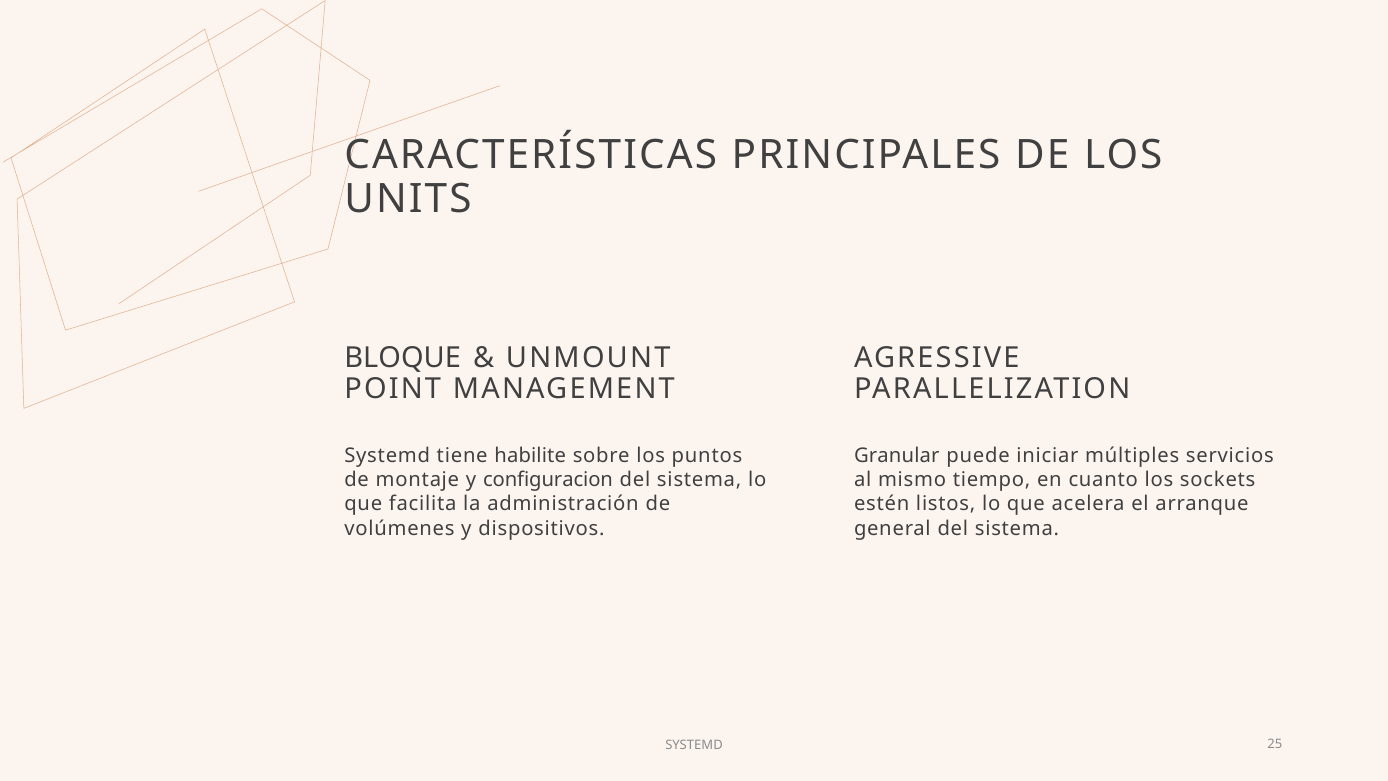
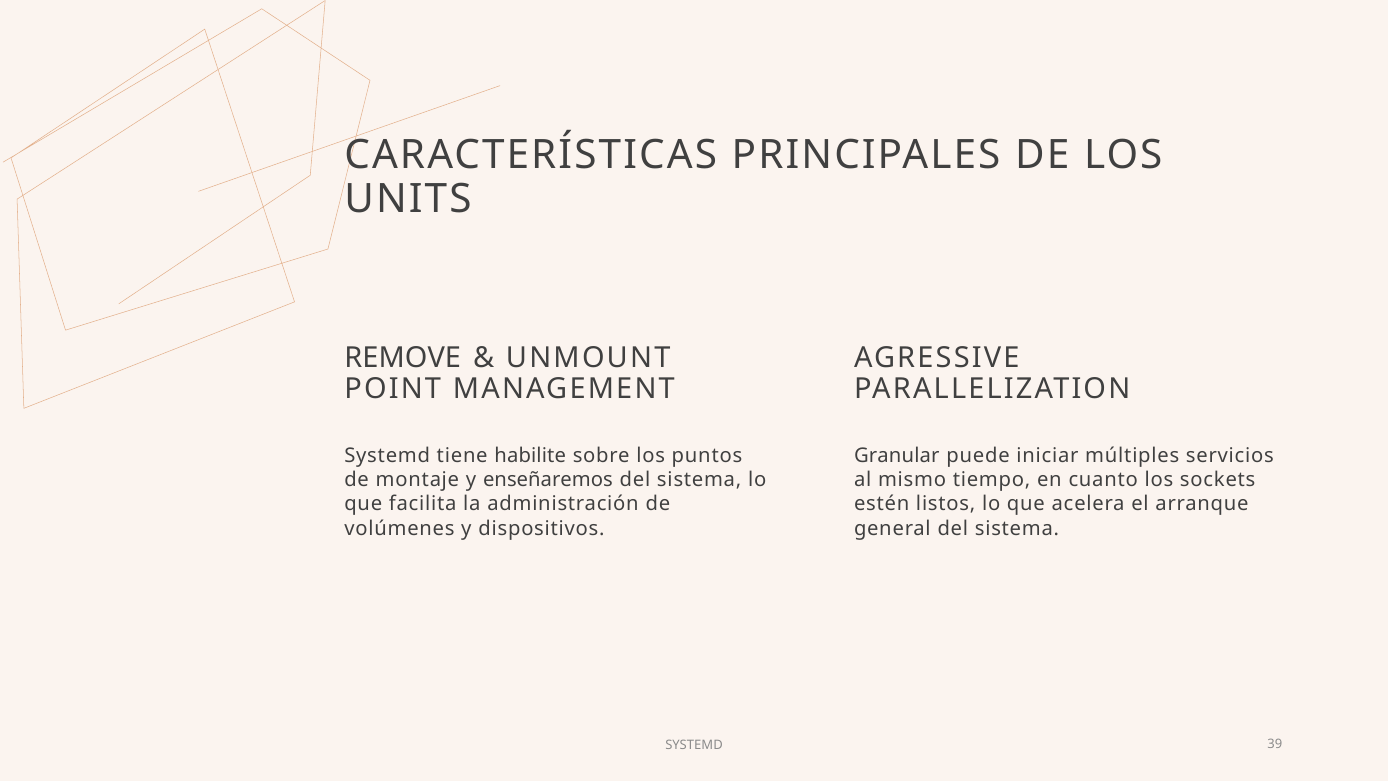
BLOQUE: BLOQUE -> REMOVE (403, 358)
configuracion: configuracion -> enseñaremos (548, 480)
25: 25 -> 39 (1275, 744)
